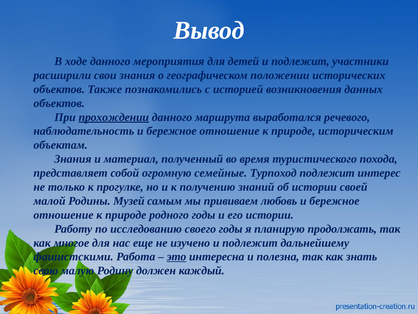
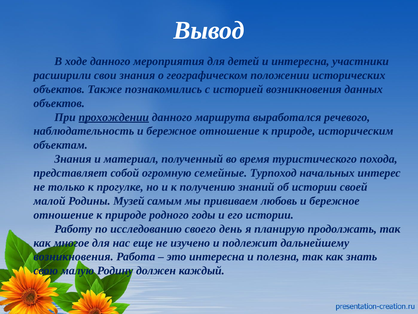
детей и подлежит: подлежит -> интересна (300, 61)
Турпоход подлежит: подлежит -> начальных (327, 173)
своего годы: годы -> день (231, 229)
фашистскими: фашистскими -> возникновения (73, 256)
это underline: present -> none (177, 256)
